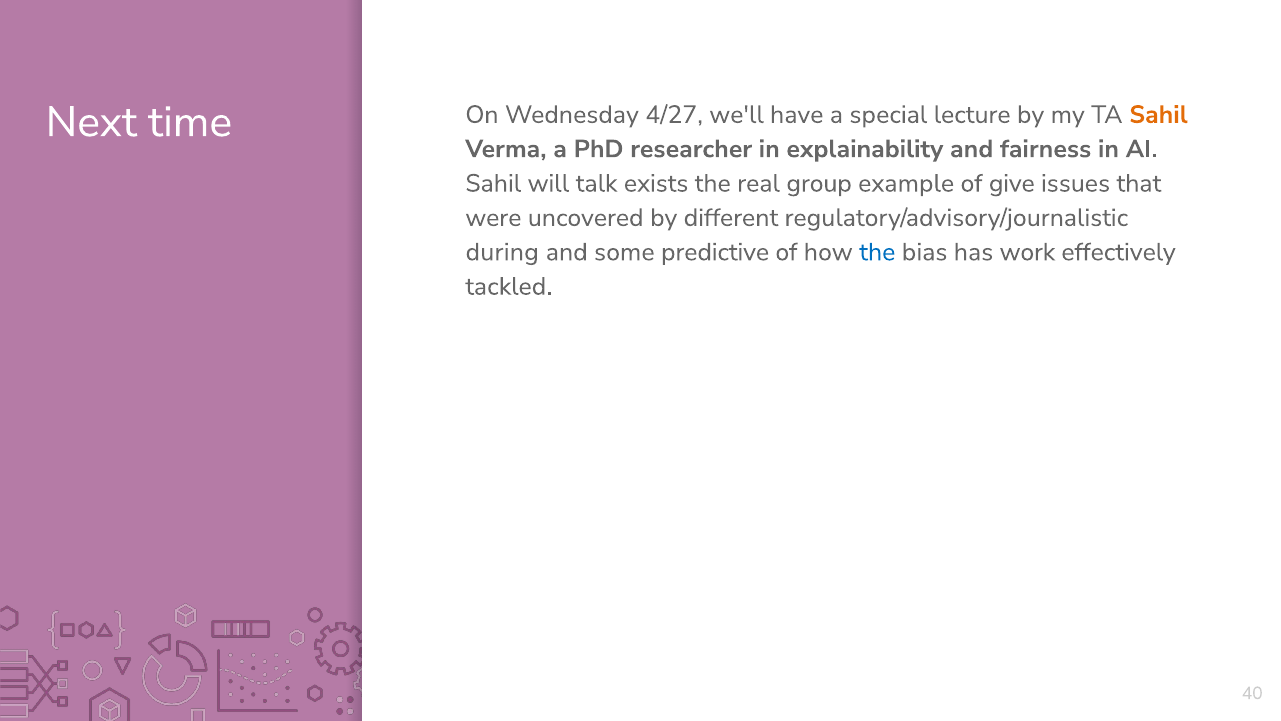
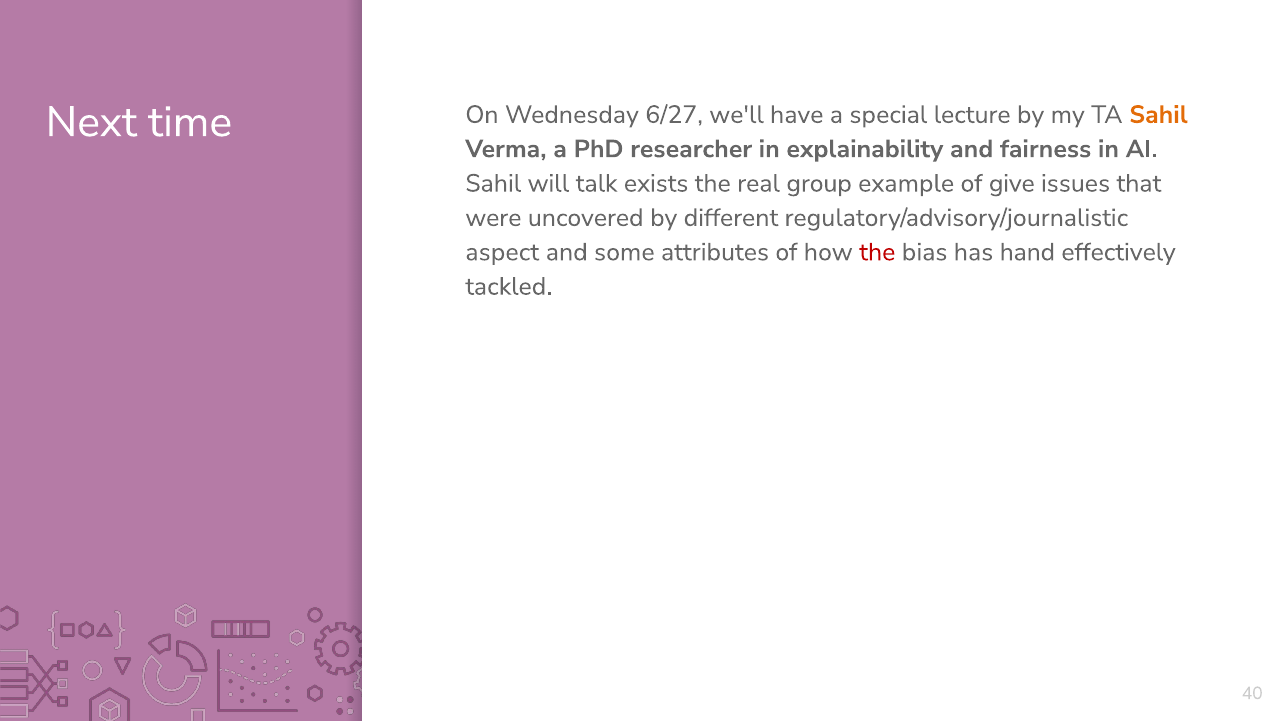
4/27: 4/27 -> 6/27 (674, 115)
during: during -> aspect (502, 252)
predictive: predictive -> attributes (715, 252)
the colour: blue -> red (877, 252)
work: work -> hand (1027, 252)
